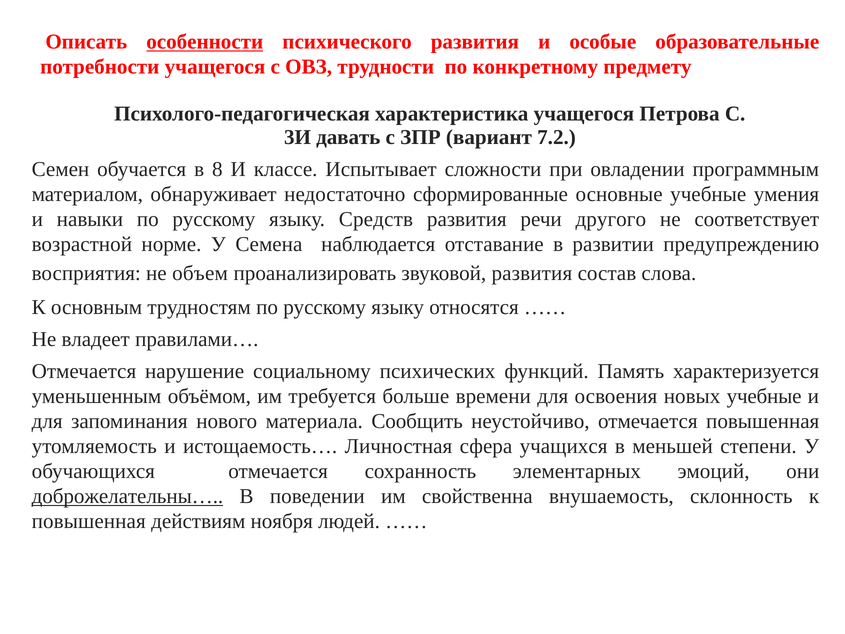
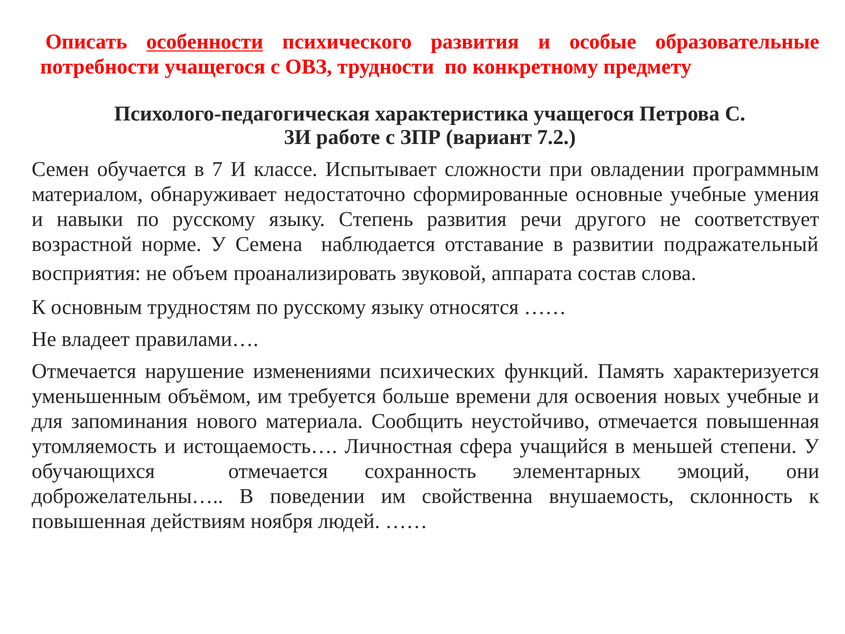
давать: давать -> работе (348, 137)
8: 8 -> 7 (217, 169)
Средств: Средств -> Степень (376, 219)
предупреждению: предупреждению -> подражательный (741, 244)
звуковой развития: развития -> аппарата (532, 273)
социальному: социальному -> изменениями (312, 371)
учащихся: учащихся -> учащийся (564, 446)
доброжелательны… underline: present -> none (127, 496)
